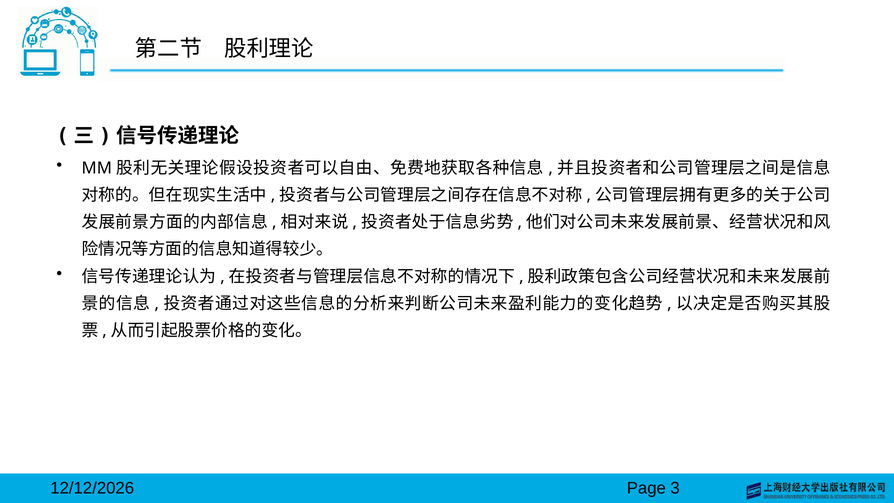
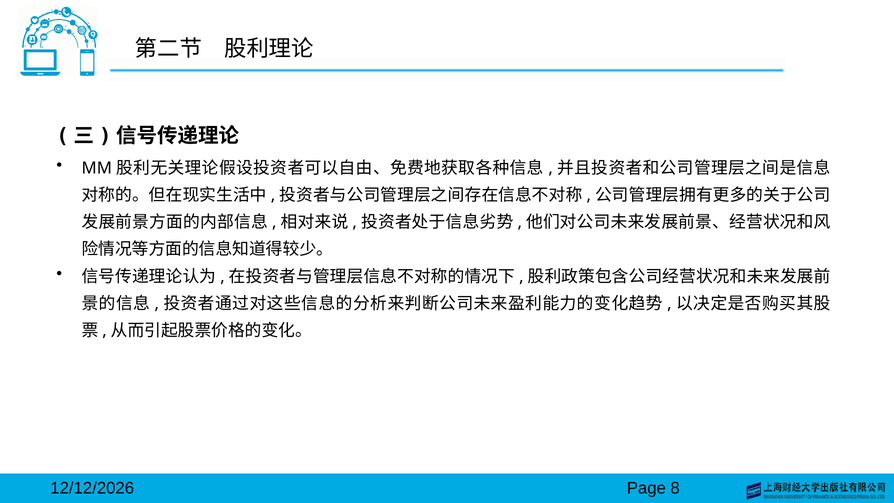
3: 3 -> 8 (675, 488)
